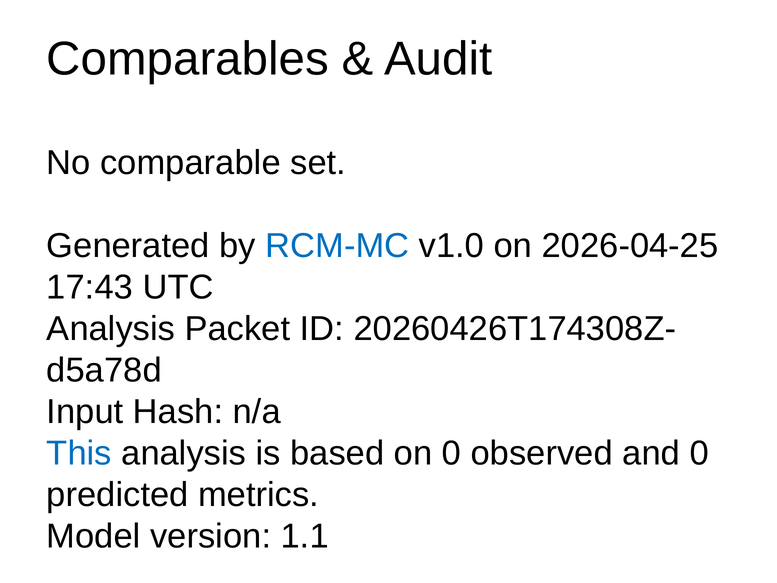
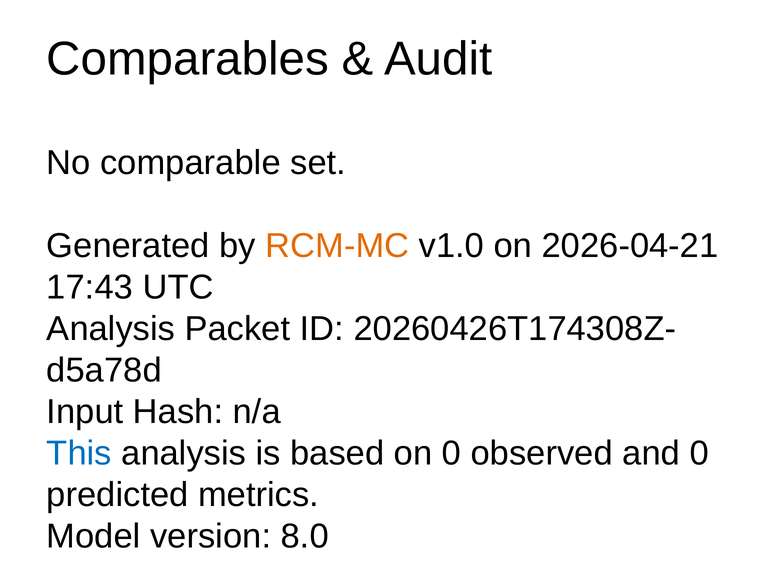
RCM-MC colour: blue -> orange (337, 246)
2026-04-25: 2026-04-25 -> 2026-04-21 (630, 246)
1.1: 1.1 -> 8.0 (305, 536)
